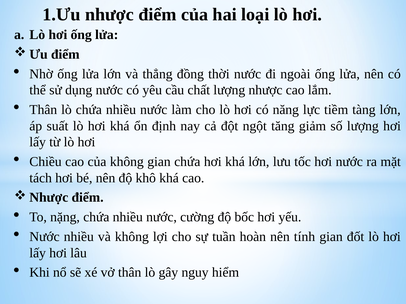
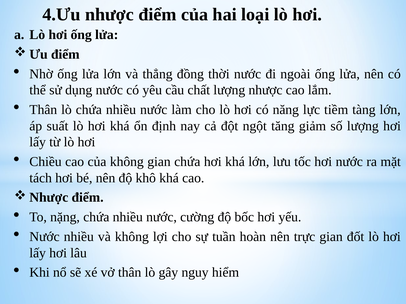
1.Ưu: 1.Ưu -> 4.Ưu (62, 15)
tính: tính -> trực (305, 237)
